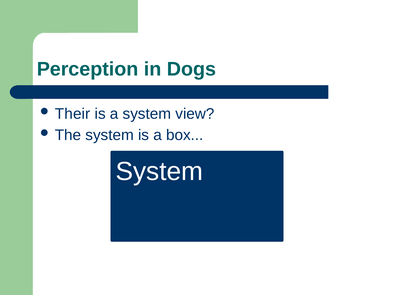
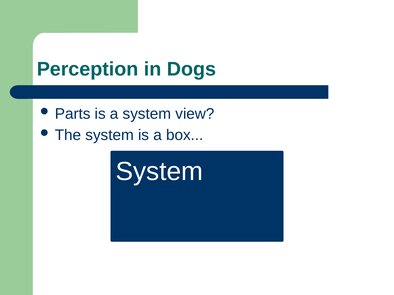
Their: Their -> Parts (73, 114)
